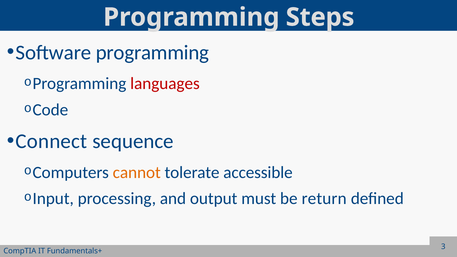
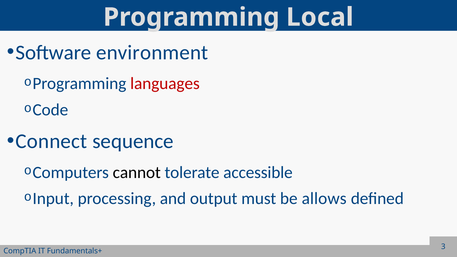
Steps: Steps -> Local (320, 17)
Software programming: programming -> environment (152, 53)
cannot colour: orange -> black (137, 172)
return: return -> allows (324, 199)
